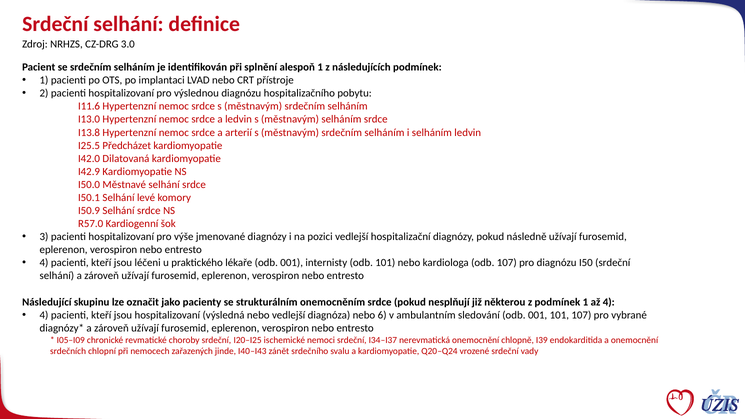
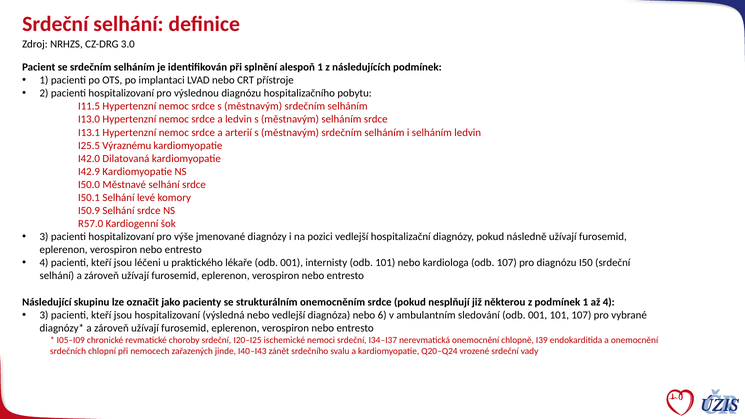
I11.6: I11.6 -> I11.5 (89, 106)
I13.8: I13.8 -> I13.1 (89, 132)
Předcházet: Předcházet -> Výraznému (127, 145)
4: 4 -> 3 (44, 315)
